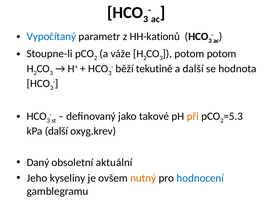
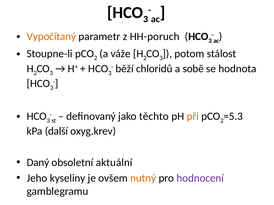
Vypočítaný colour: blue -> orange (51, 37)
HH-kationů: HH-kationů -> HH-poruch (155, 37)
potom potom: potom -> stálost (222, 54)
tekutině: tekutině -> chloridů (154, 69)
a další: další -> sobě (193, 69)
takové: takové -> těchto (154, 117)
hodnocení colour: blue -> purple (200, 179)
